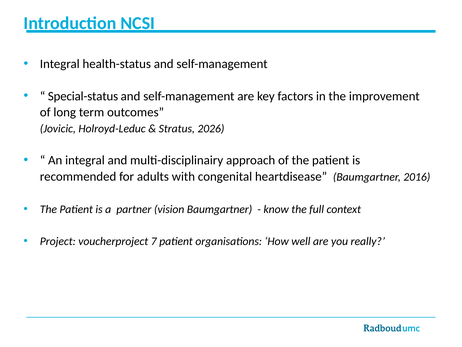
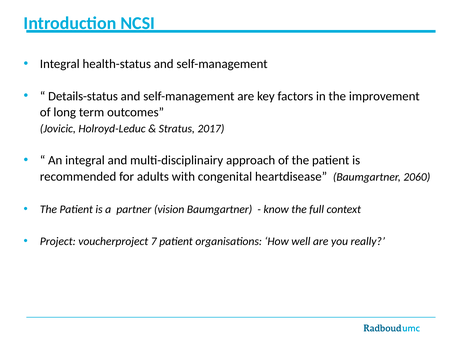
Special-status: Special-status -> Details-status (83, 96)
2026: 2026 -> 2017 (211, 129)
2016: 2016 -> 2060 (417, 177)
